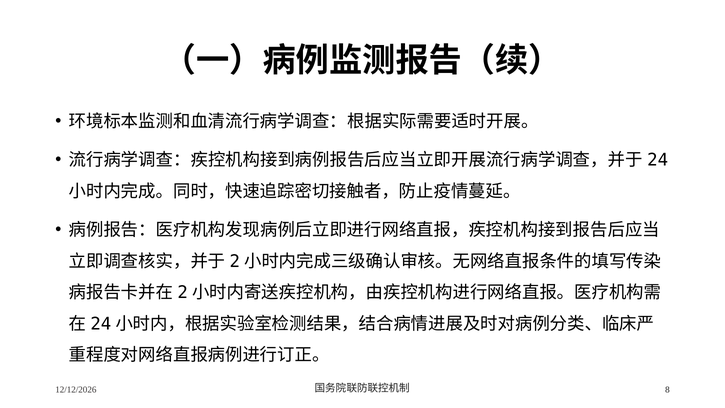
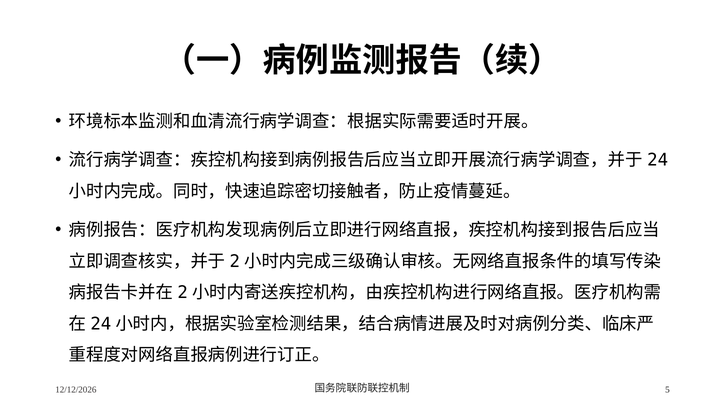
8: 8 -> 5 (667, 389)
